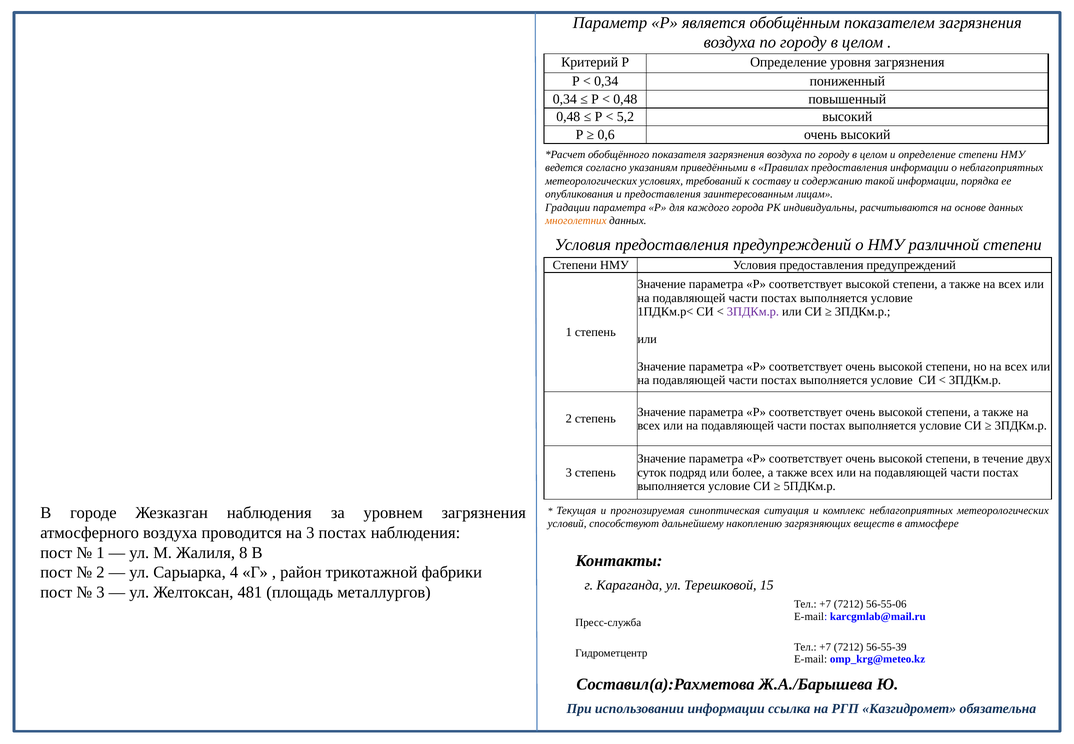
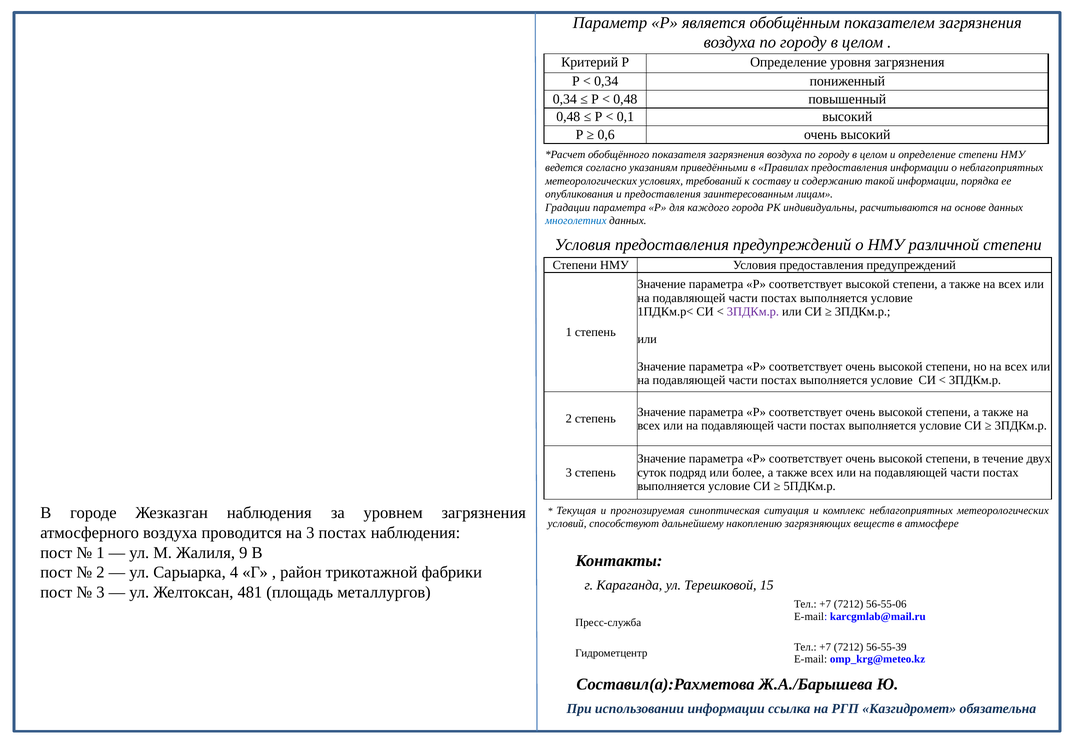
5,2: 5,2 -> 0,1 (625, 117)
многолетних colour: orange -> blue (576, 220)
8: 8 -> 9 (243, 552)
